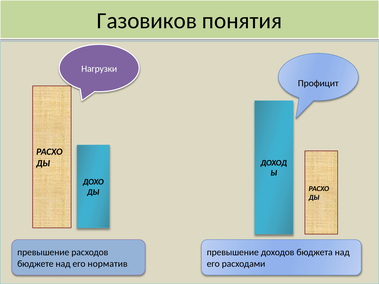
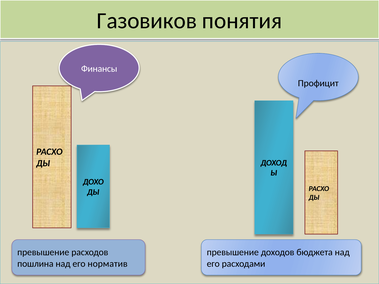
Нагрузки: Нагрузки -> Финансы (99, 69)
бюджете: бюджете -> пошлина (35, 264)
